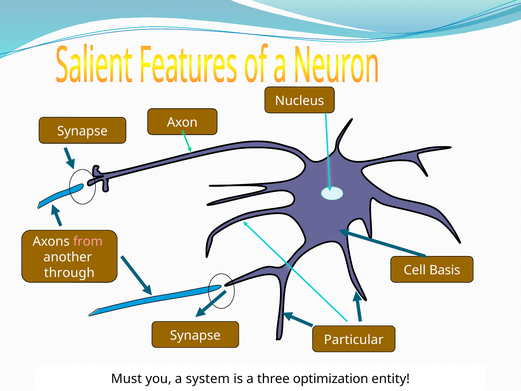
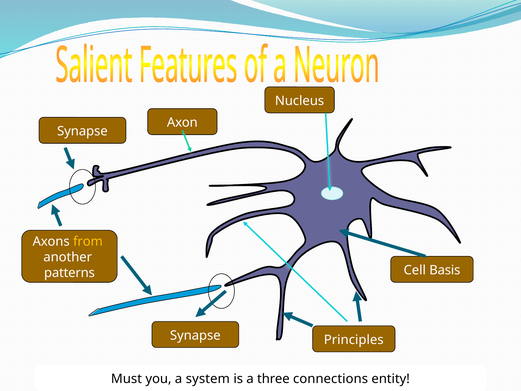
from colour: pink -> yellow (88, 241)
through: through -> patterns (69, 273)
Particular: Particular -> Principles (354, 340)
optimization: optimization -> connections (331, 379)
